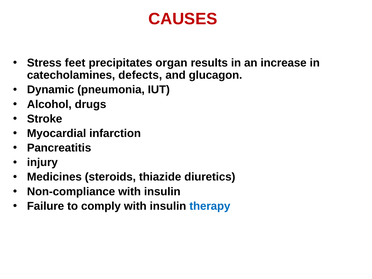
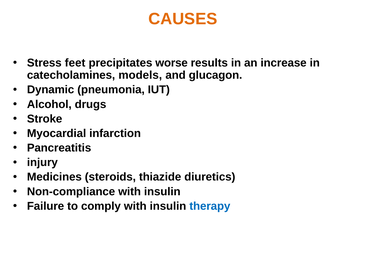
CAUSES colour: red -> orange (183, 19)
organ: organ -> worse (172, 63)
defects: defects -> models (140, 75)
